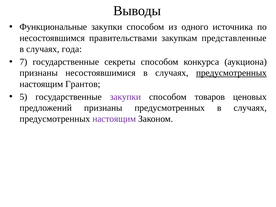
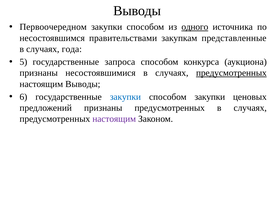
Функциональные: Функциональные -> Первоочередном (53, 27)
одного underline: none -> present (195, 27)
7: 7 -> 5 (23, 62)
секреты: секреты -> запроса (120, 62)
настоящим Грантов: Грантов -> Выводы (83, 84)
5: 5 -> 6 (23, 97)
закупки colour: purple -> blue (125, 97)
способом товаров: товаров -> закупки (210, 97)
